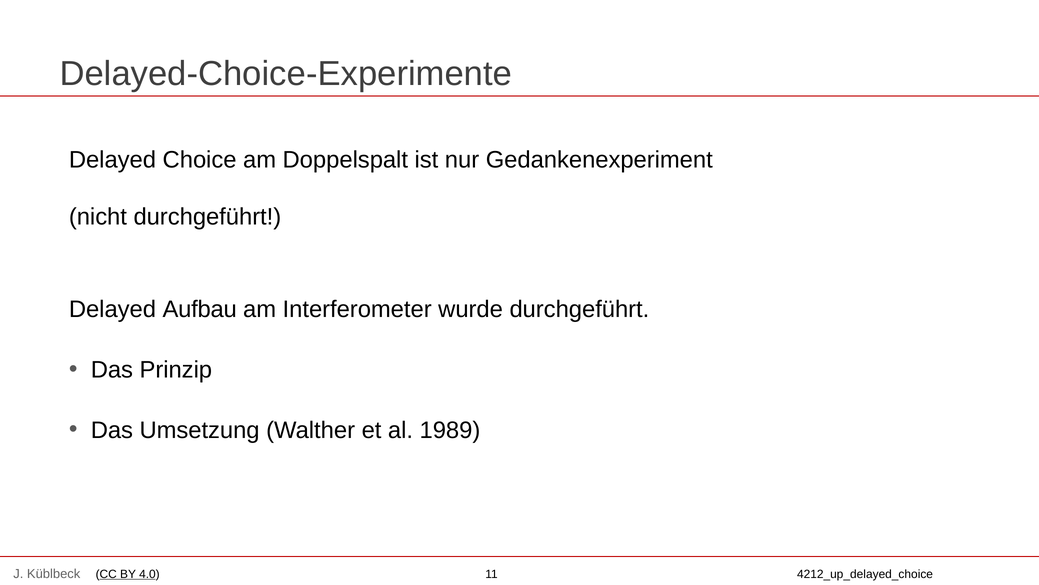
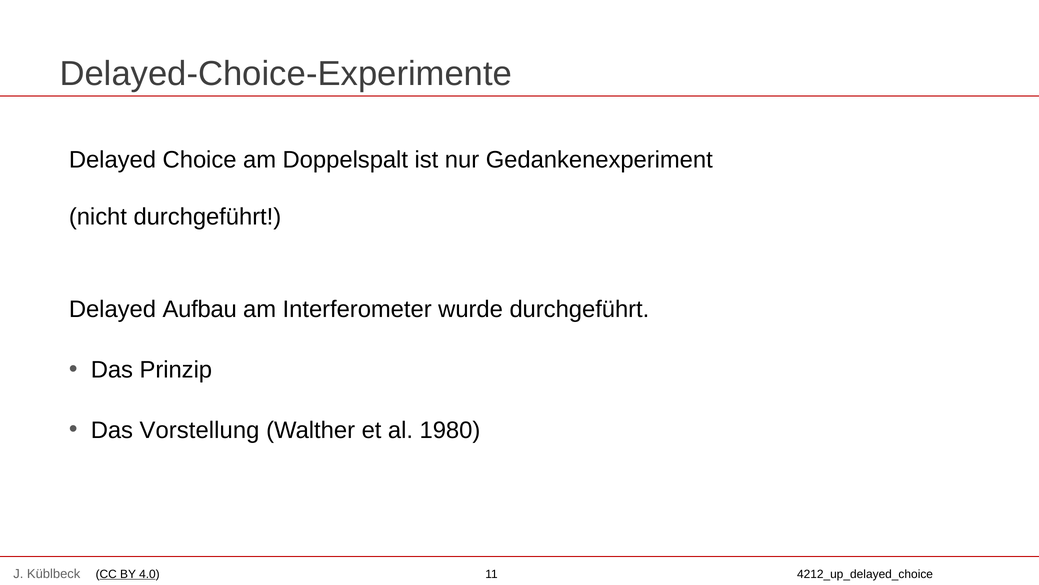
Umsetzung: Umsetzung -> Vorstellung (200, 430)
1989: 1989 -> 1980 (450, 430)
